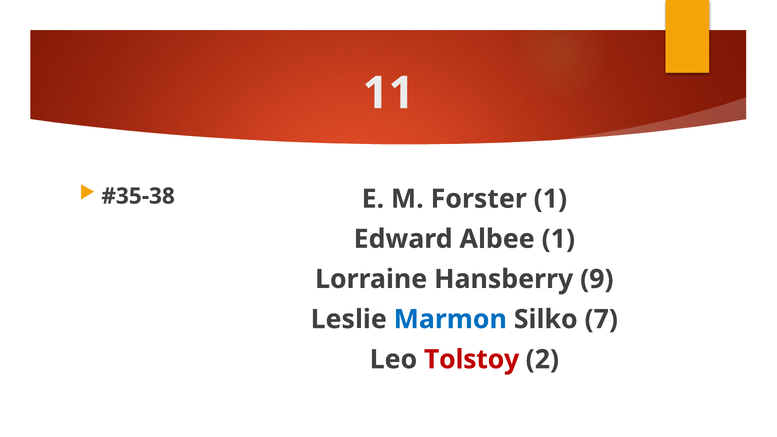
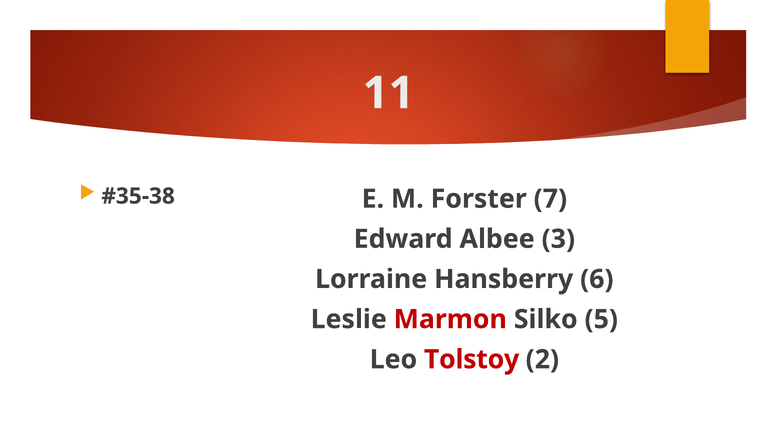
Forster 1: 1 -> 7 (550, 199)
Albee 1: 1 -> 3 (558, 239)
9: 9 -> 6 (597, 279)
Marmon colour: blue -> red (450, 319)
7: 7 -> 5 (601, 319)
